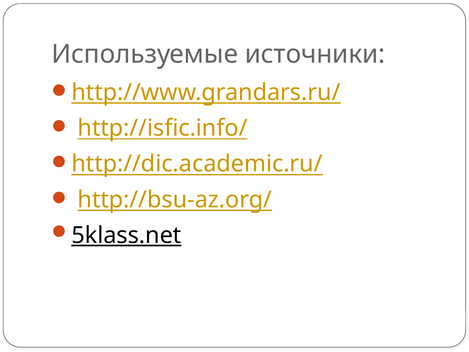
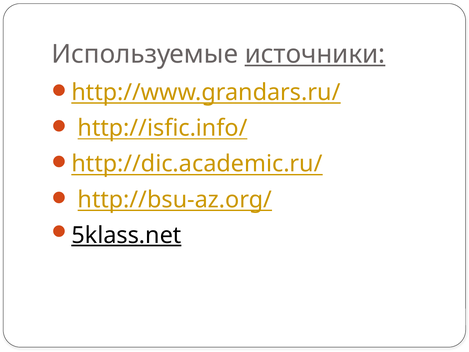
источники underline: none -> present (315, 54)
